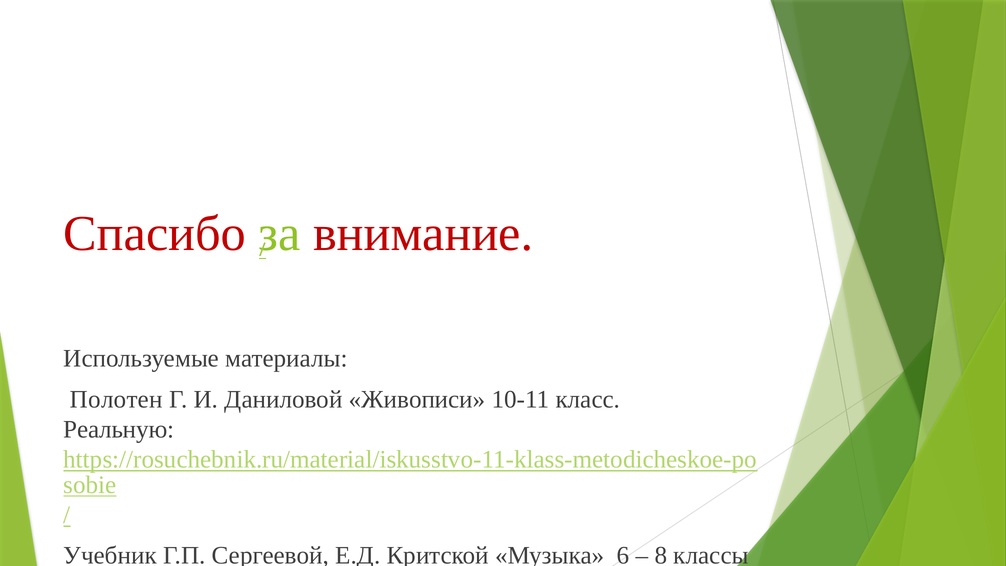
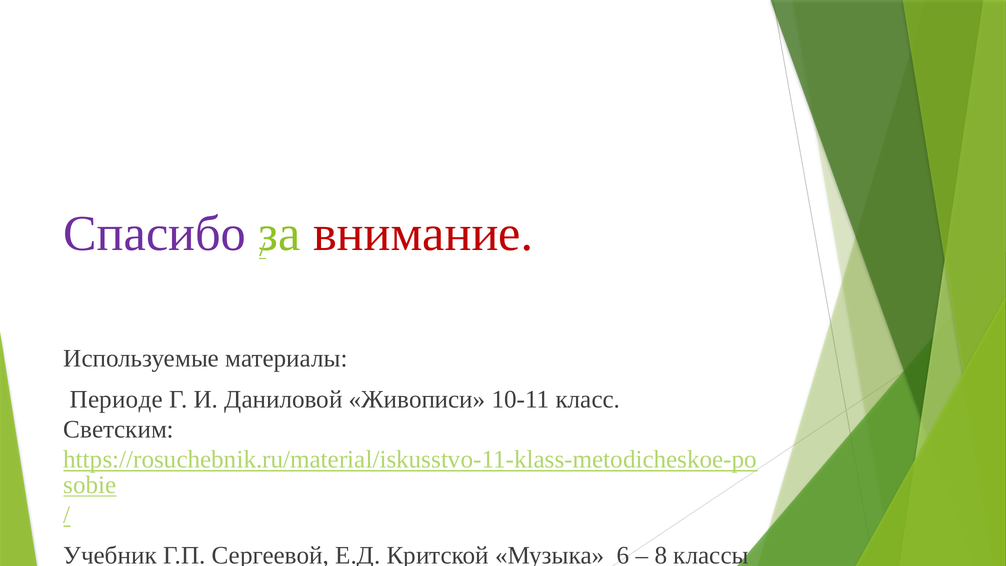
Спасибо colour: red -> purple (155, 233)
Полотен: Полотен -> Периоде (116, 399)
Реальную: Реальную -> Светским (119, 429)
